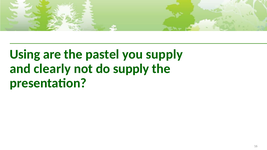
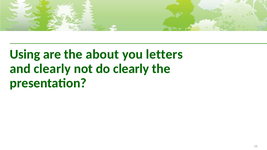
pastel: pastel -> about (102, 54)
you supply: supply -> letters (164, 54)
do supply: supply -> clearly (131, 69)
